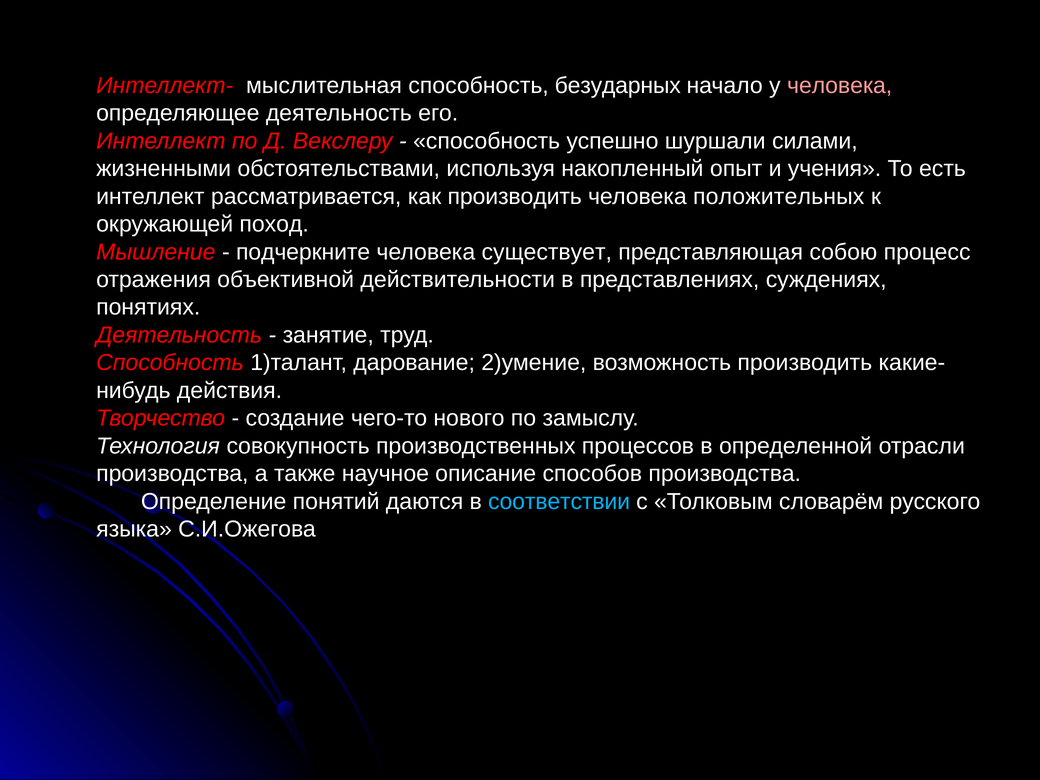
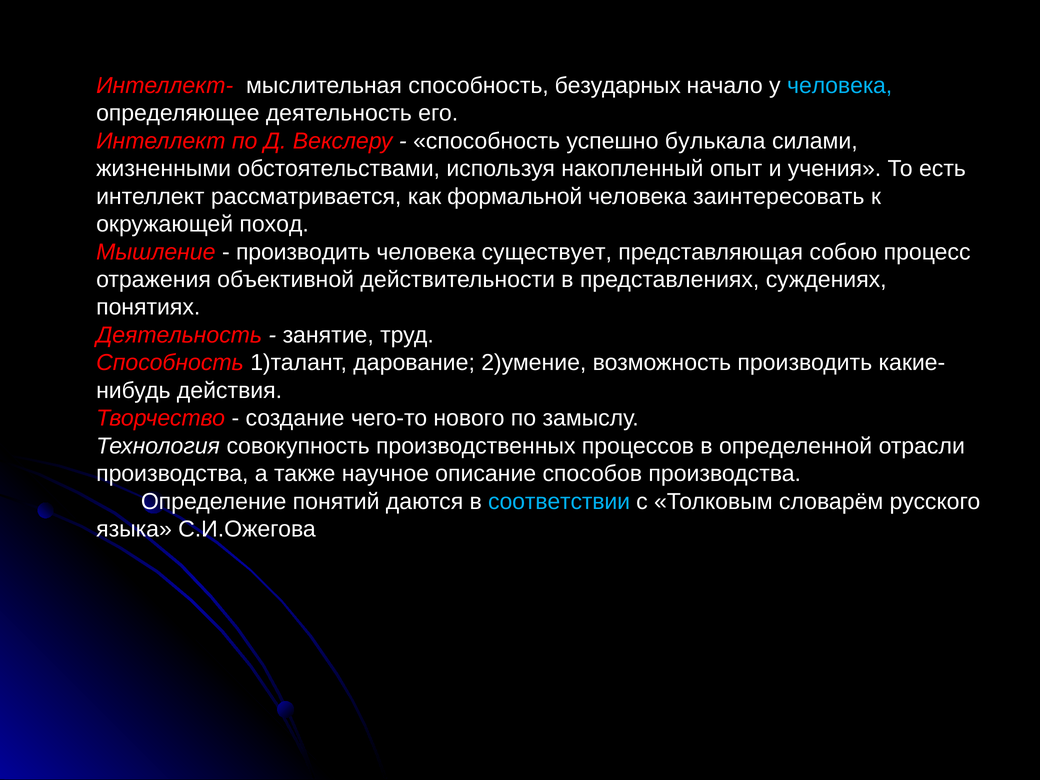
человека colour: pink -> light blue (840, 86)
шуршали: шуршали -> булькала (715, 141)
как производить: производить -> формальной (515, 196)
положительных: положительных -> заинтересовать (779, 196)
подчеркните: подчеркните -> производить (303, 252)
